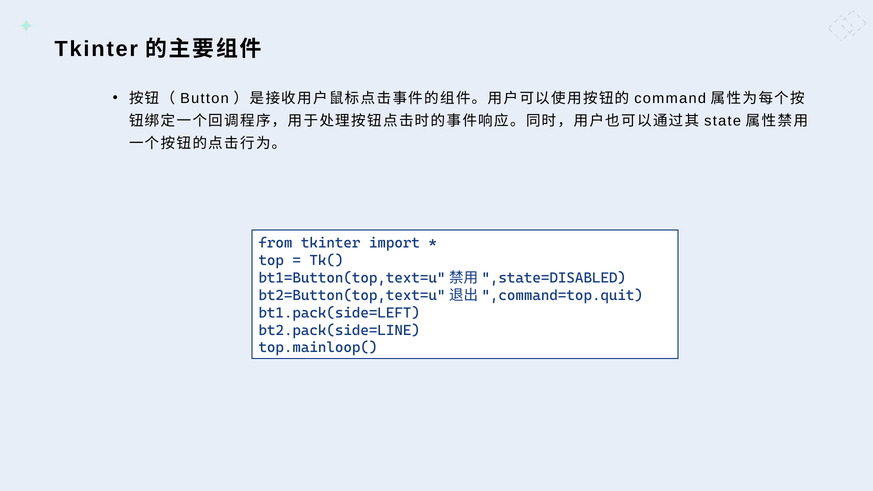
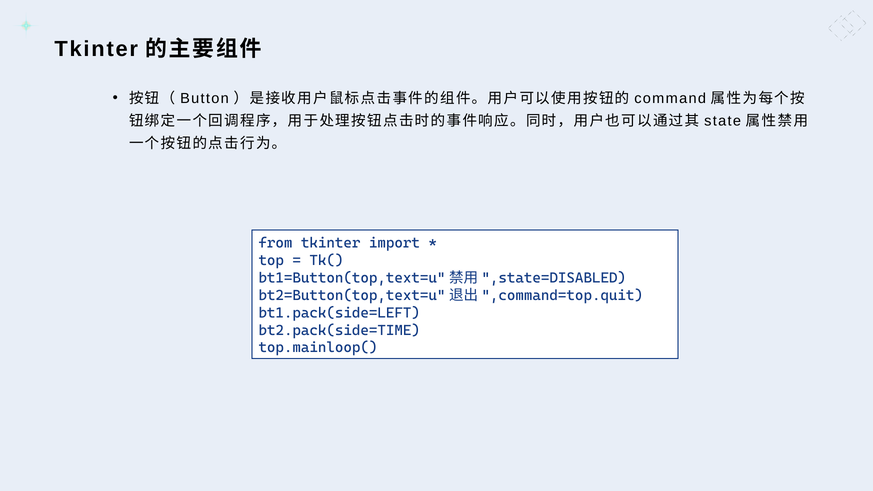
bt2.pack(side=LINE: bt2.pack(side=LINE -> bt2.pack(side=TIME (339, 330)
